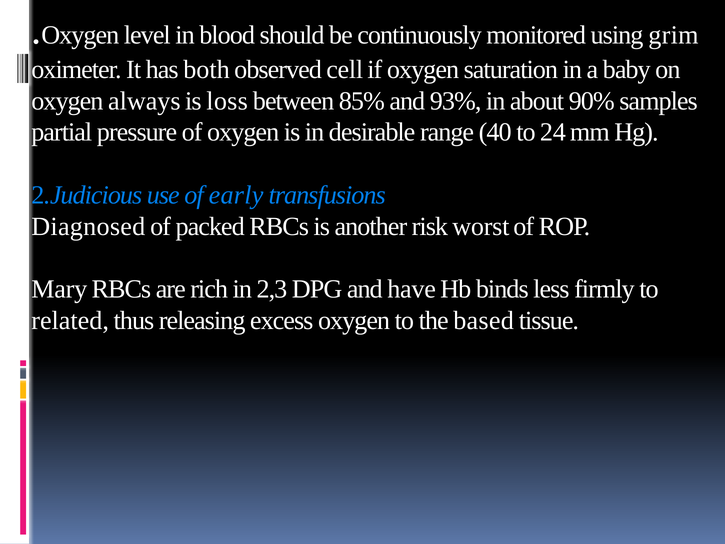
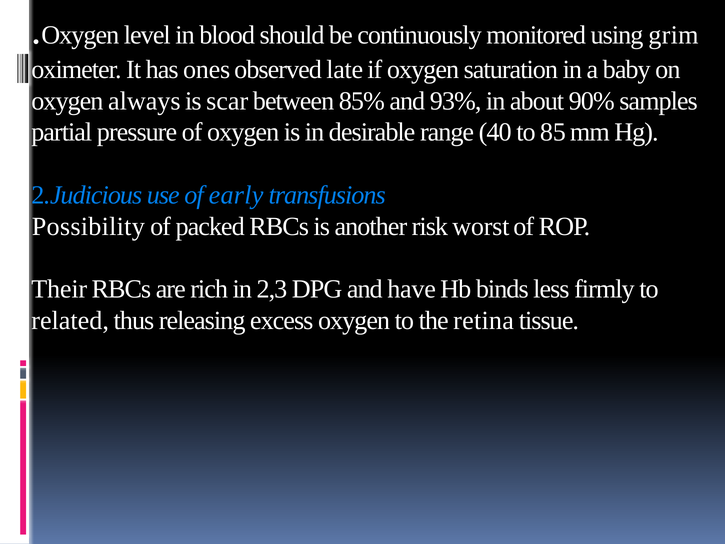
both: both -> ones (207, 69)
cell: cell -> late (345, 69)
loss: loss -> scar (227, 101)
24: 24 -> 85 (553, 132)
Diagnosed: Diagnosed -> Possibility (88, 226)
Mary: Mary -> Their (59, 289)
based: based -> retina (484, 321)
